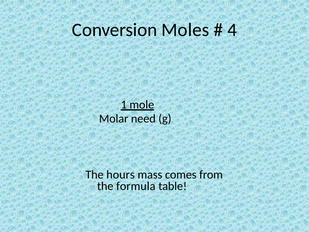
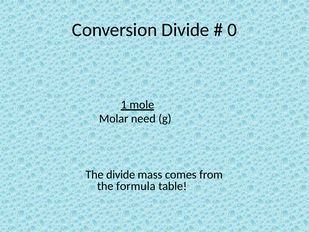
Conversion Moles: Moles -> Divide (185, 30)
4: 4 -> 0 (232, 30)
The hours: hours -> divide (121, 174)
